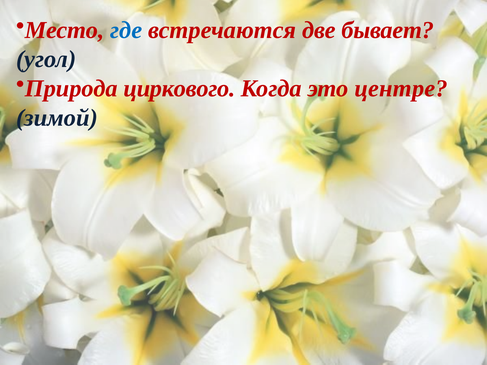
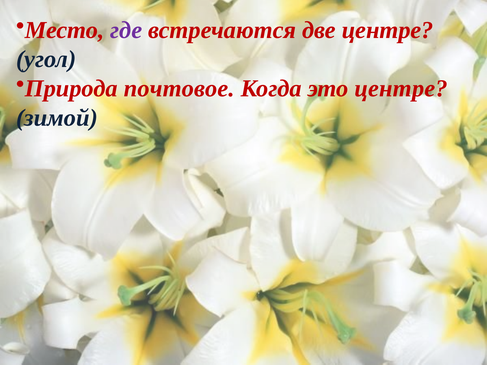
где colour: blue -> purple (126, 30)
две бывает: бывает -> центре (388, 30)
циркового: циркового -> почтовое (179, 89)
